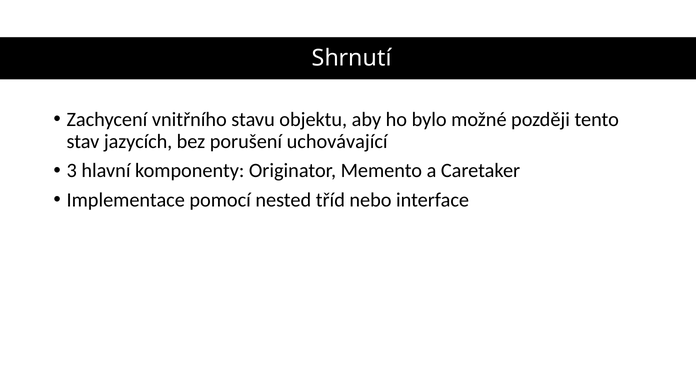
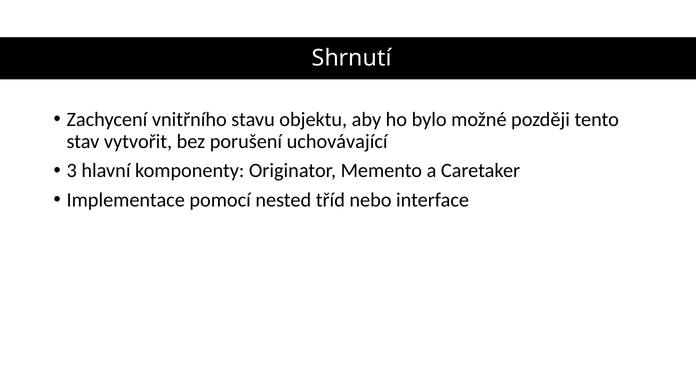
jazycích: jazycích -> vytvořit (138, 141)
